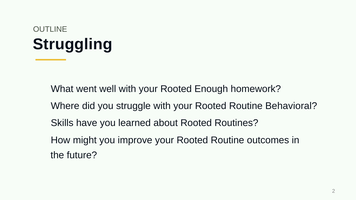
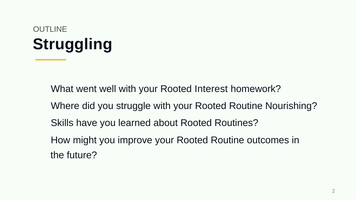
Enough: Enough -> Interest (211, 89)
Behavioral: Behavioral -> Nourishing (291, 106)
